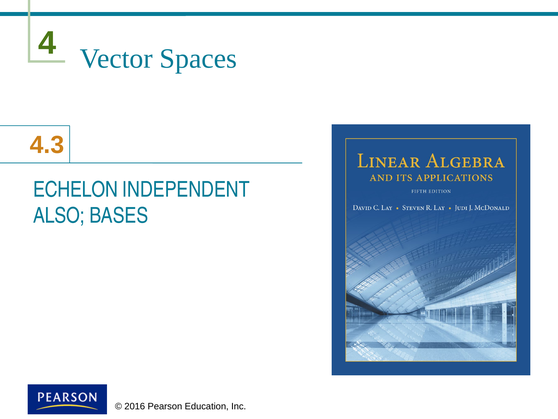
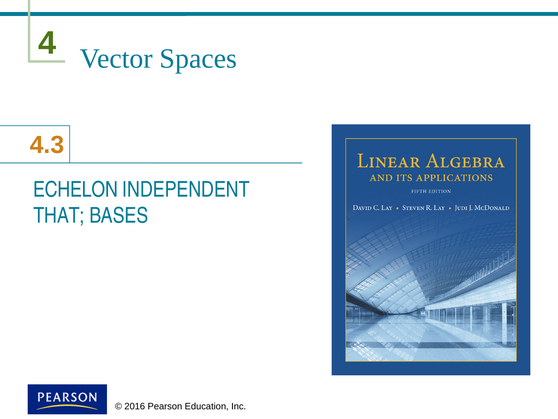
ALSO: ALSO -> THAT (59, 215)
